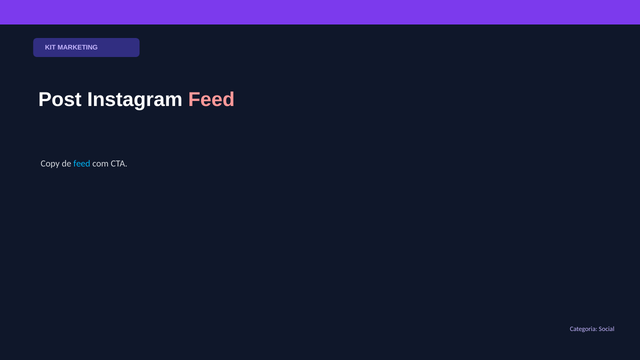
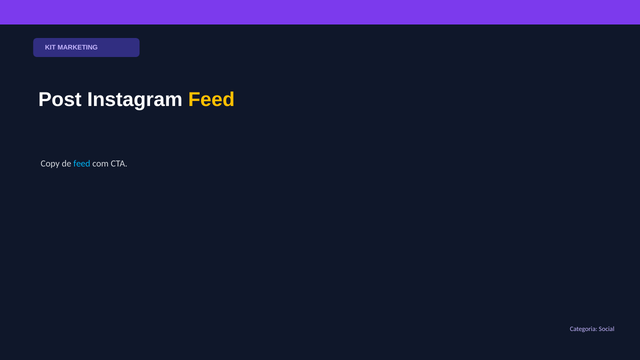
Feed colour: pink -> yellow (211, 100)
